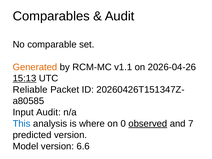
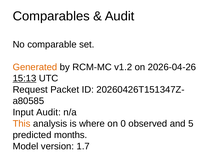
v1.1: v1.1 -> v1.2 (123, 67)
Reliable: Reliable -> Request (30, 90)
This colour: blue -> orange (22, 124)
observed underline: present -> none (148, 124)
7: 7 -> 5 (191, 124)
predicted version: version -> months (71, 135)
6.6: 6.6 -> 1.7 (83, 146)
